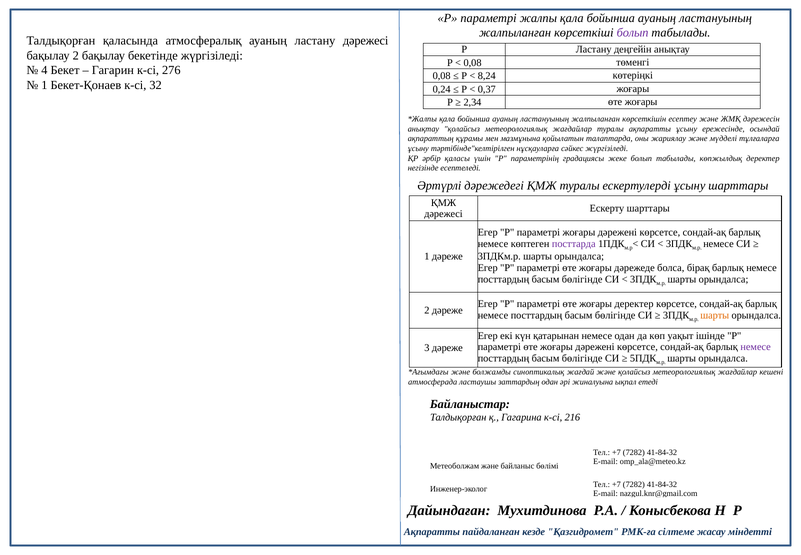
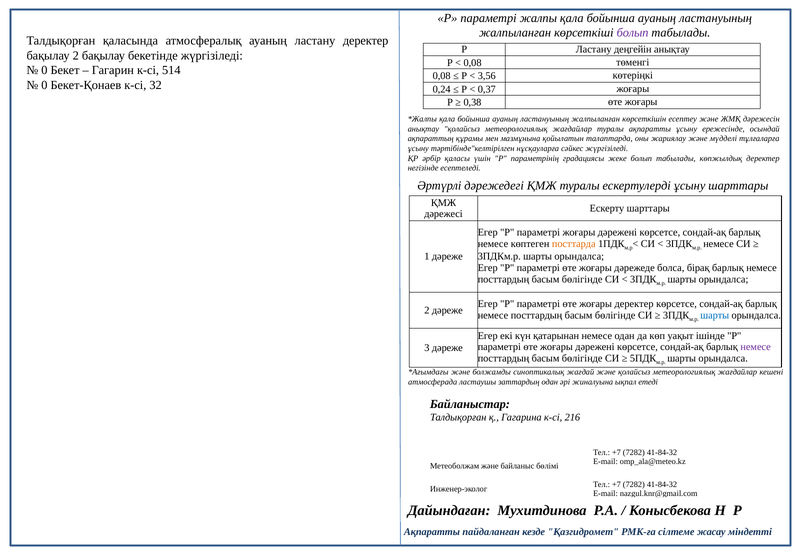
ластану дәрежесі: дәрежесі -> деректер (366, 41)
4: 4 -> 0 (44, 70)
276: 276 -> 514 (171, 70)
8,24: 8,24 -> 3,56 (487, 76)
1: 1 -> 0 (44, 85)
2,34: 2,34 -> 0,38 (472, 102)
посттарда colour: purple -> orange (574, 243)
шарты colour: orange -> blue (715, 315)
